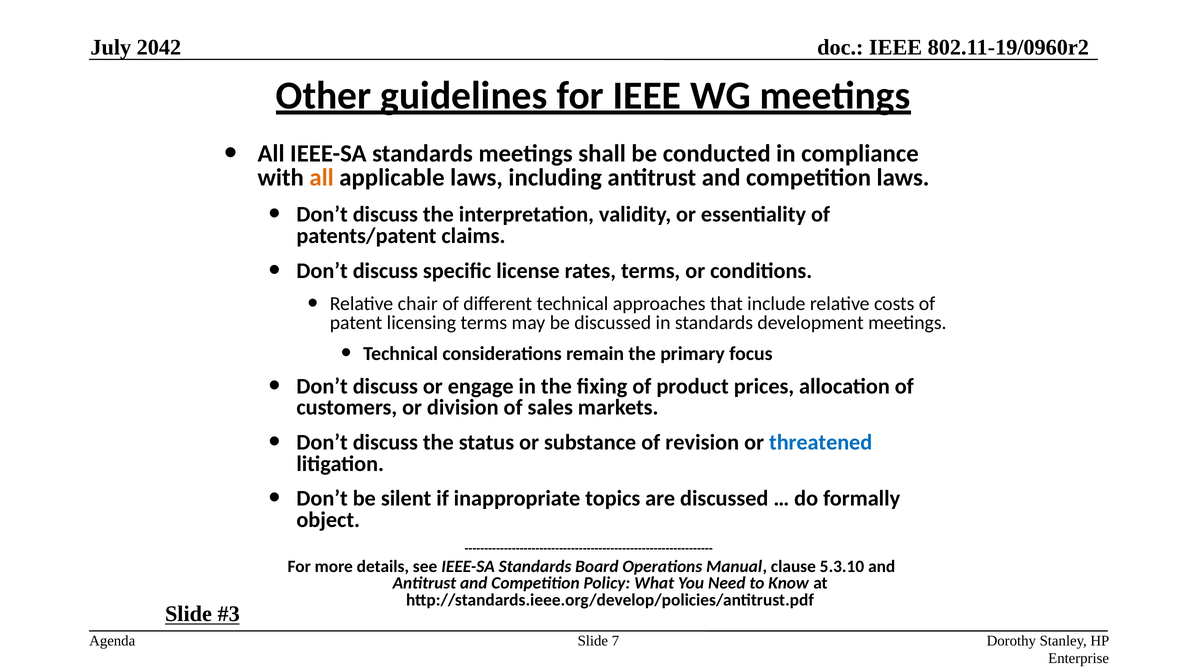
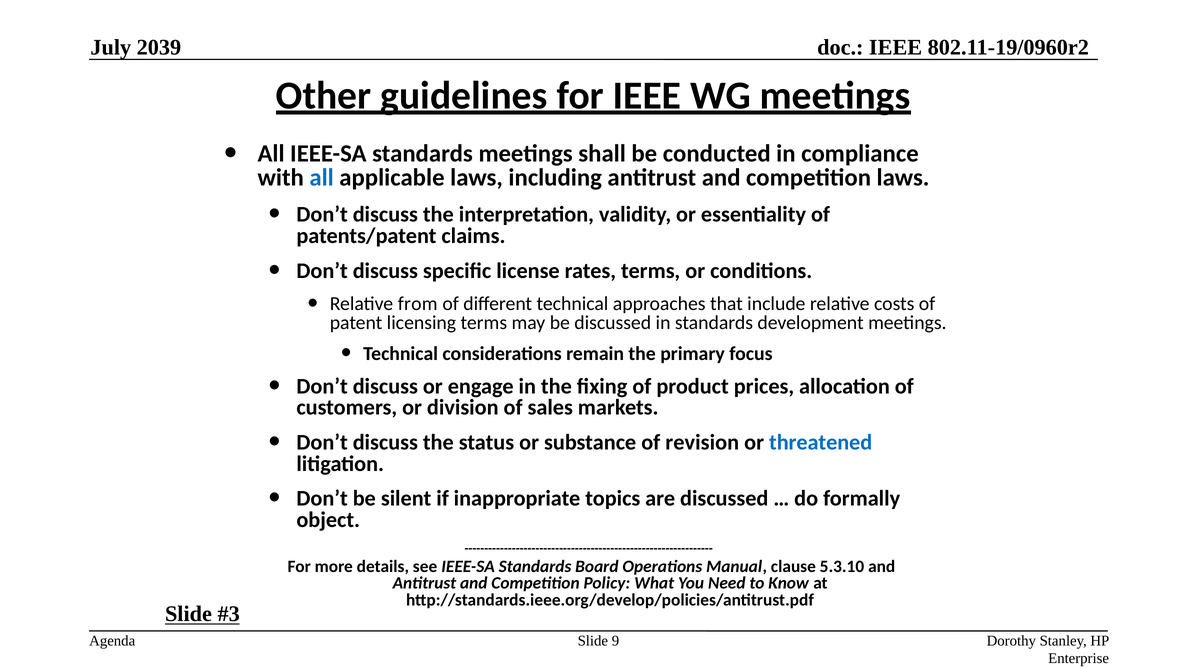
2042: 2042 -> 2039 (159, 48)
all colour: orange -> blue (322, 177)
chair: chair -> from (418, 304)
7: 7 -> 9 (615, 640)
